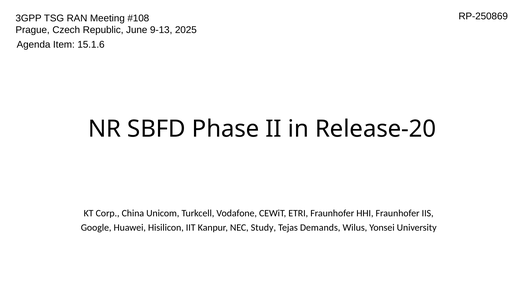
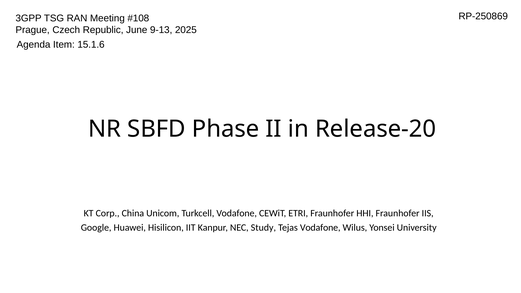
Tejas Demands: Demands -> Vodafone (320, 228)
